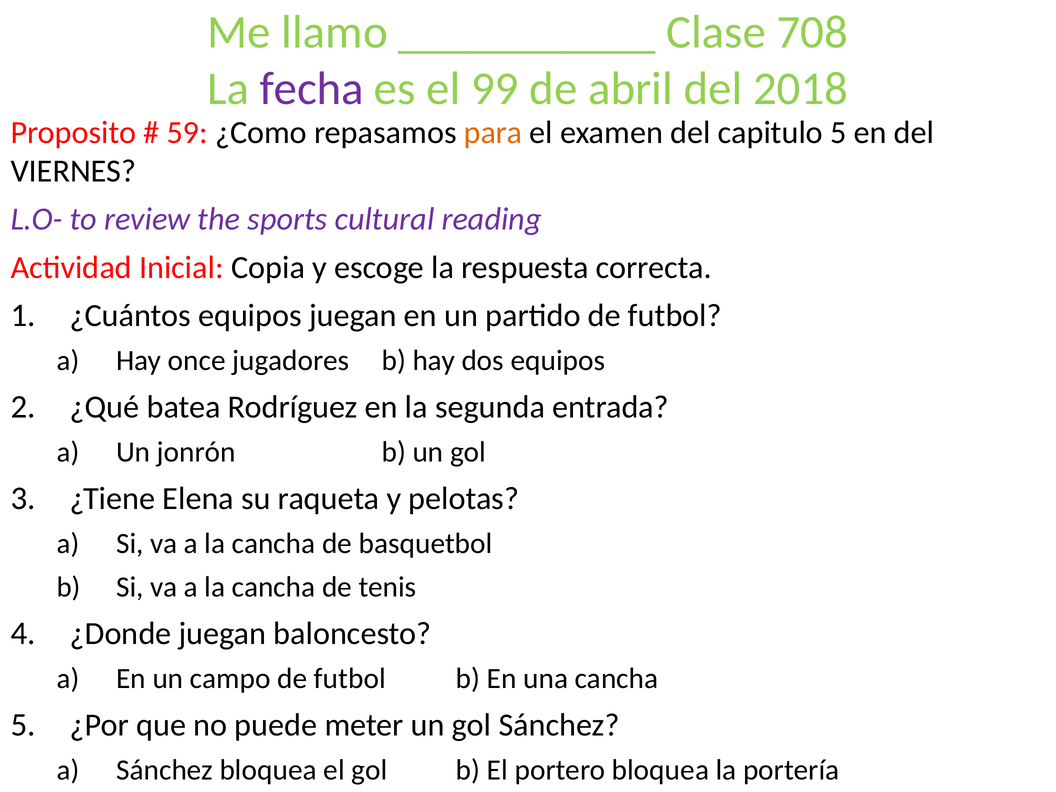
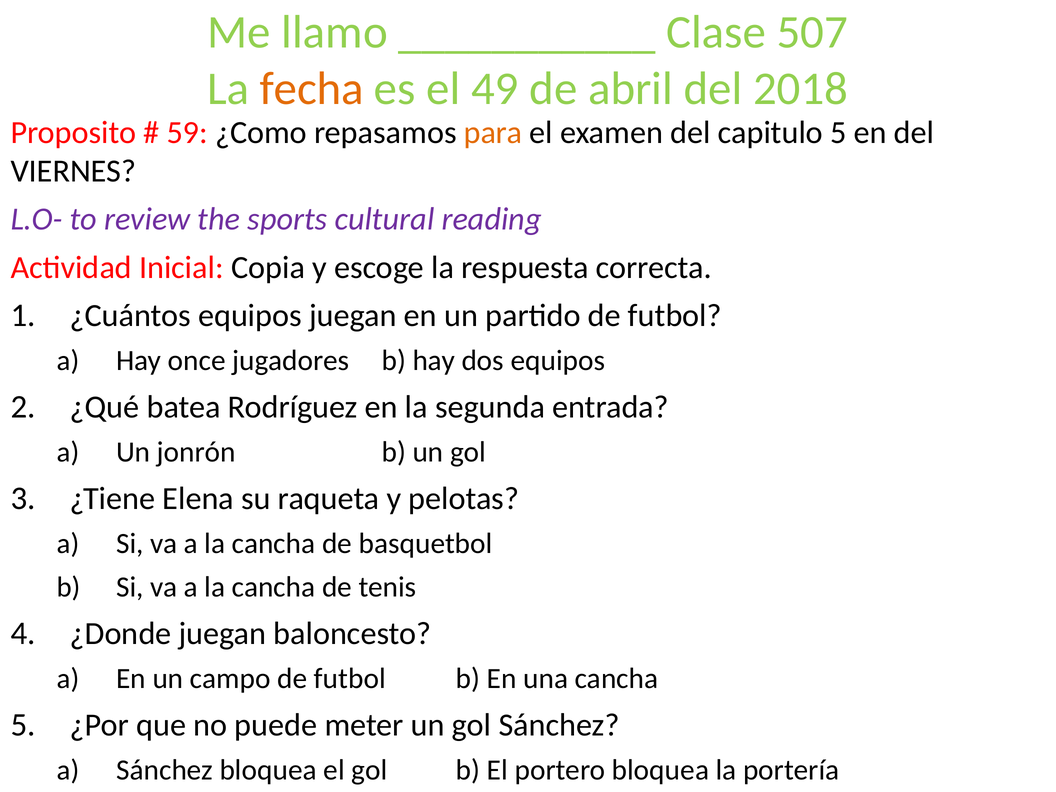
708: 708 -> 507 (812, 32)
fecha colour: purple -> orange (312, 89)
99: 99 -> 49 (495, 89)
